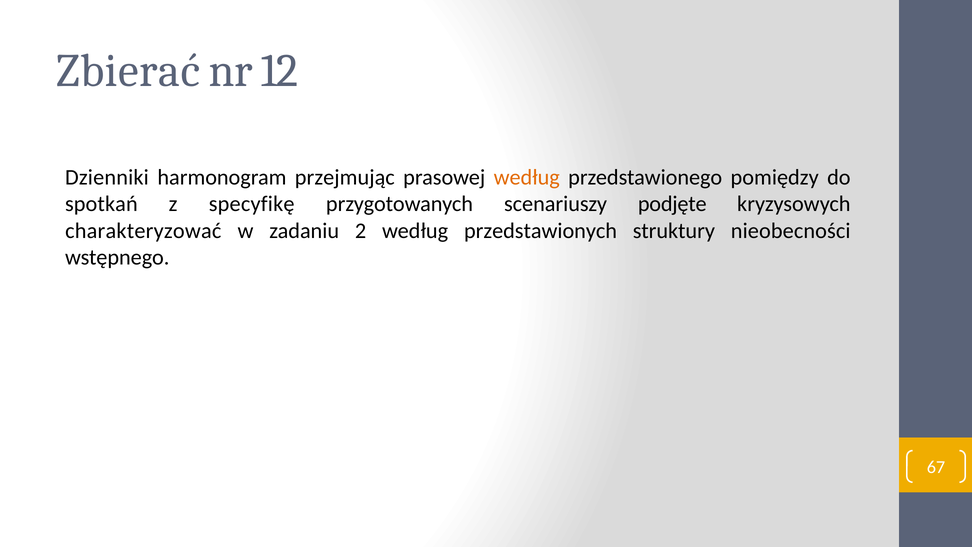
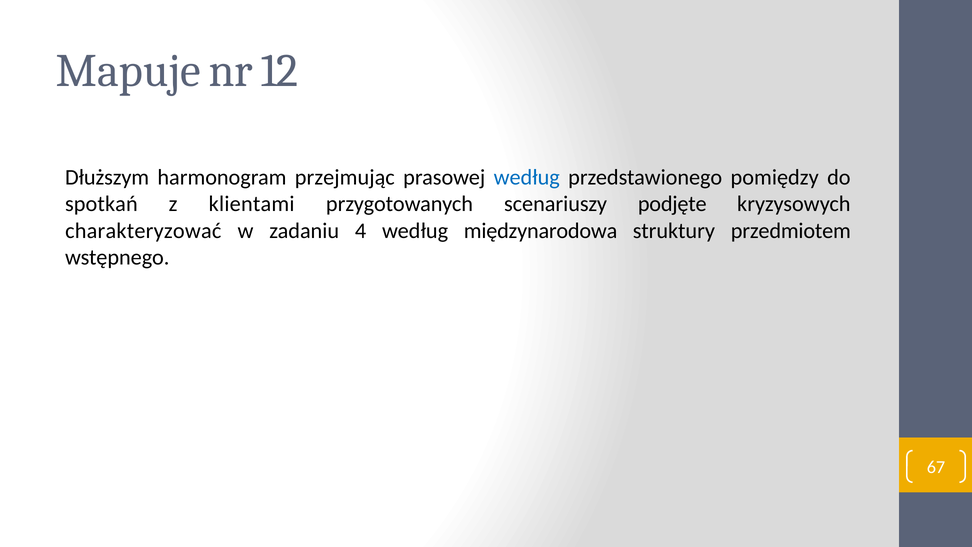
Zbierać: Zbierać -> Mapuje (128, 71)
Dzienniki: Dzienniki -> Dłuższym (107, 177)
według colour: orange -> blue (527, 177)
specyfikę: specyfikę -> klientami (252, 204)
2: 2 -> 4 (361, 231)
przedstawionych: przedstawionych -> międzynarodowa (541, 231)
nieobecności: nieobecności -> przedmiotem (791, 231)
